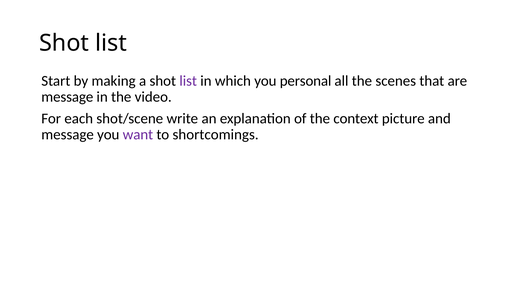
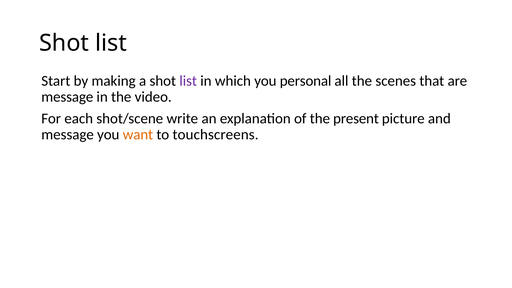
context: context -> present (356, 118)
want colour: purple -> orange (138, 135)
shortcomings: shortcomings -> touchscreens (216, 135)
